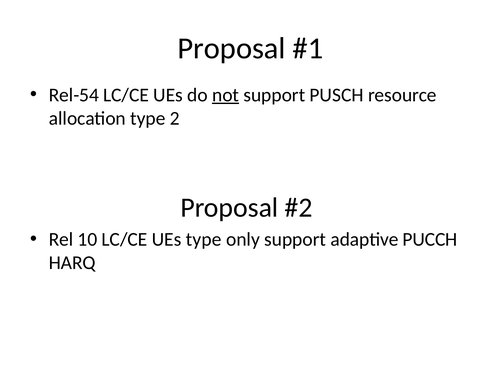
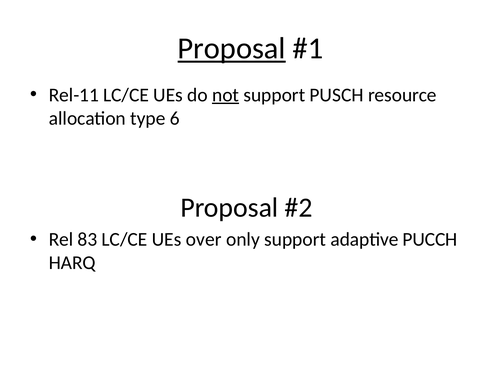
Proposal underline: none -> present (232, 48)
Rel-54: Rel-54 -> Rel-11 (74, 95)
2: 2 -> 6 (175, 118)
10: 10 -> 83 (87, 239)
UEs type: type -> over (204, 239)
